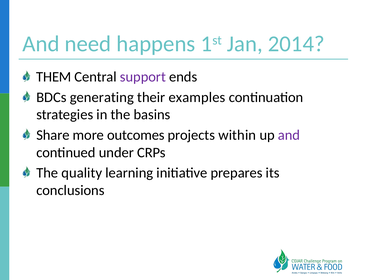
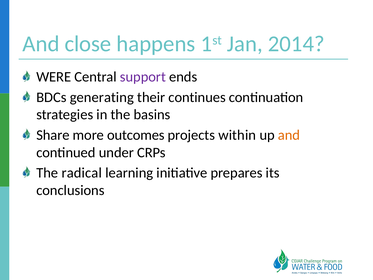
need: need -> close (88, 44)
THEM: THEM -> WERE (54, 77)
examples: examples -> continues (197, 97)
and colour: purple -> orange (289, 135)
quality: quality -> radical (82, 173)
